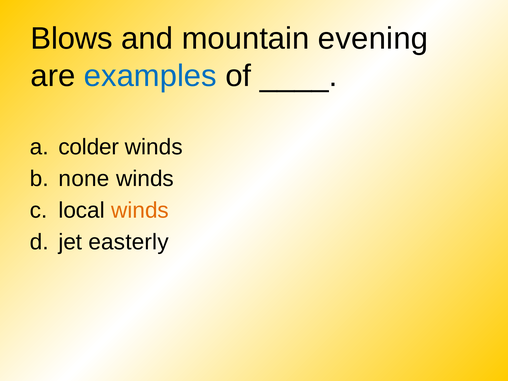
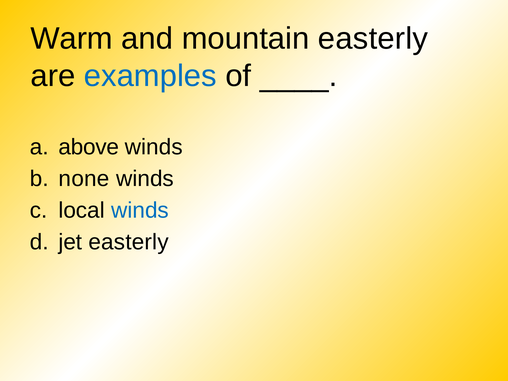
Blows: Blows -> Warm (72, 39)
mountain evening: evening -> easterly (373, 39)
colder: colder -> above (89, 147)
winds colour: orange -> blue (140, 210)
